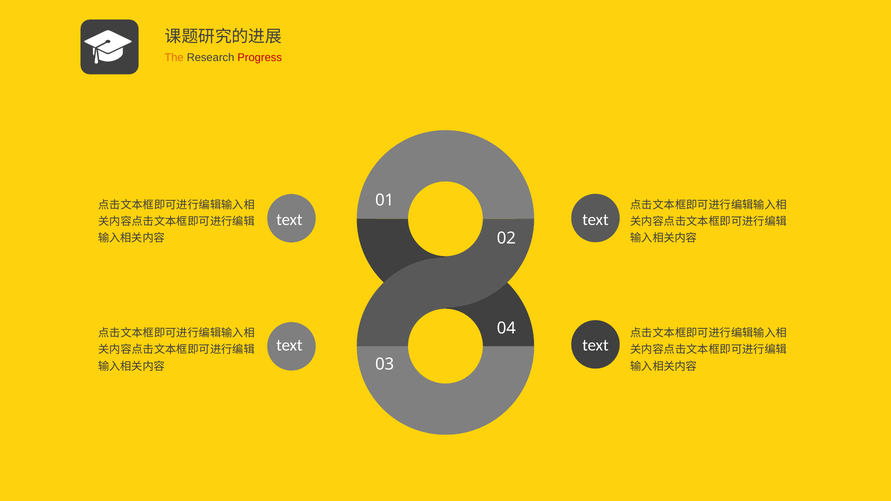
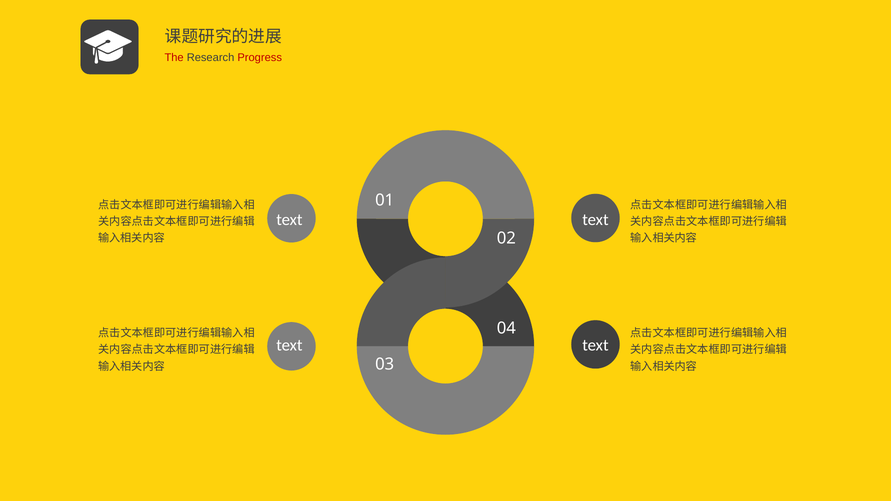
The colour: orange -> red (174, 58)
